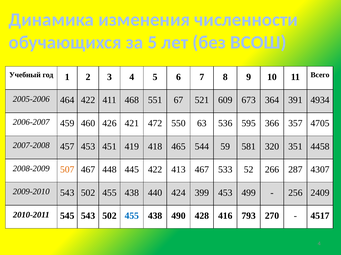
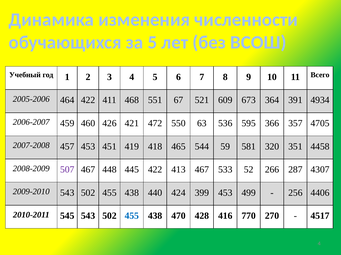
507 colour: orange -> purple (67, 170)
2409: 2409 -> 4406 (320, 193)
490: 490 -> 470 (178, 216)
793: 793 -> 770 (249, 216)
